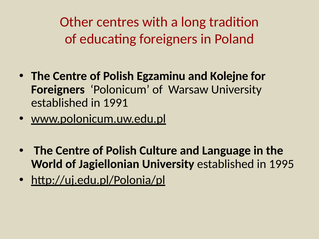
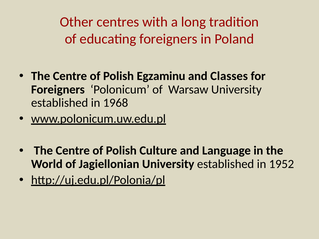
Kolejne: Kolejne -> Classes (229, 76)
1991: 1991 -> 1968 (116, 103)
1995: 1995 -> 1952 (282, 164)
